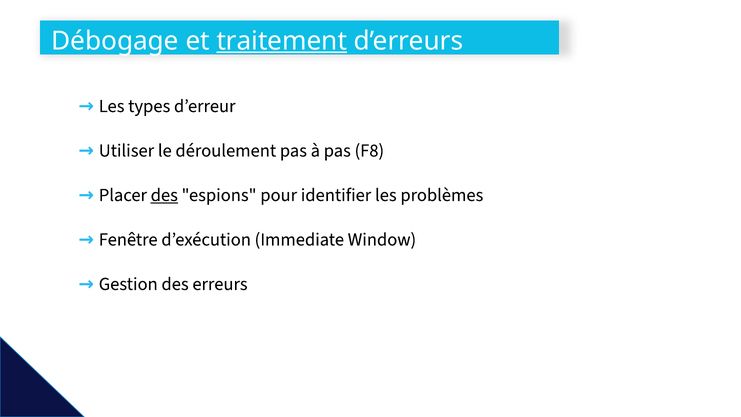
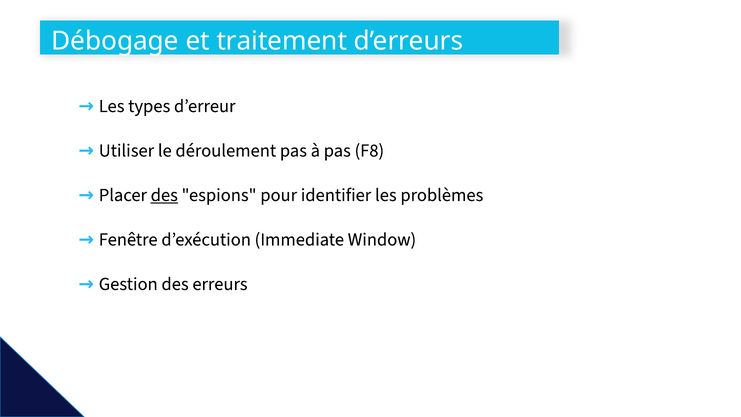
traitement underline: present -> none (282, 41)
